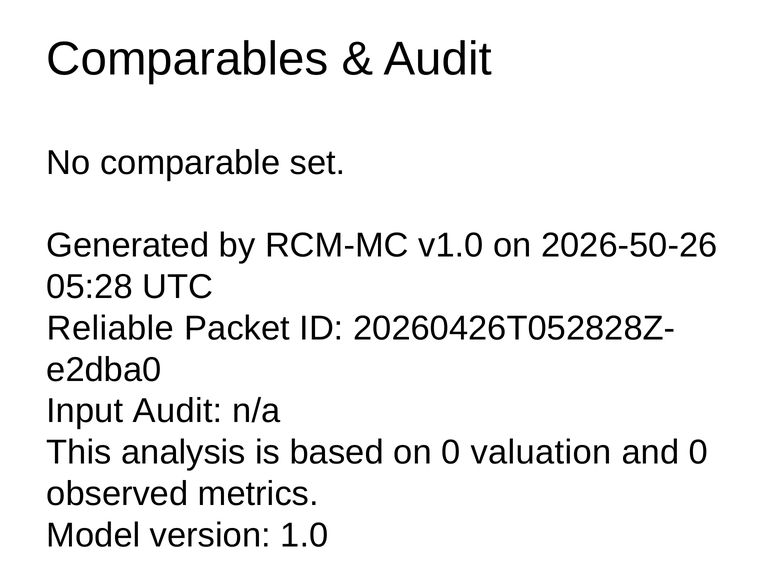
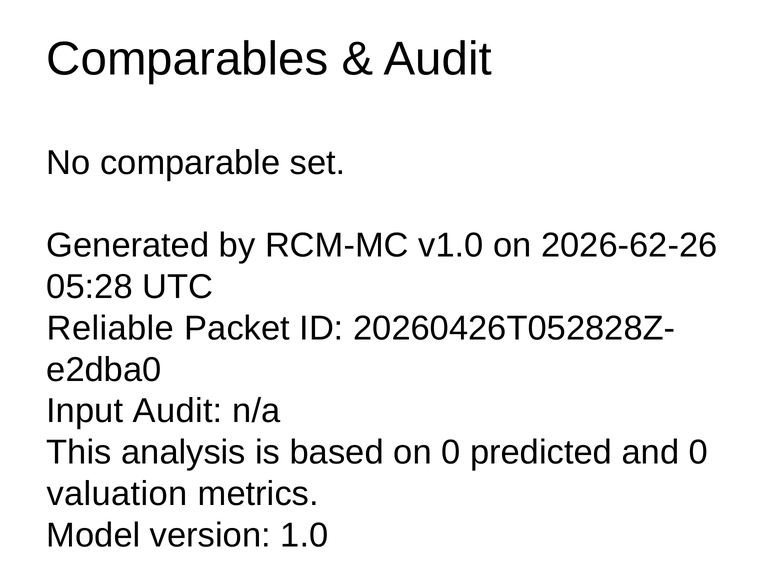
2026-50-26: 2026-50-26 -> 2026-62-26 (629, 246)
valuation: valuation -> predicted (541, 453)
observed: observed -> valuation (117, 494)
